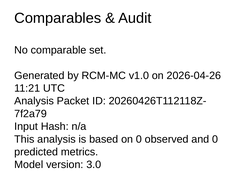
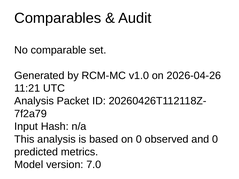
3.0: 3.0 -> 7.0 (94, 165)
